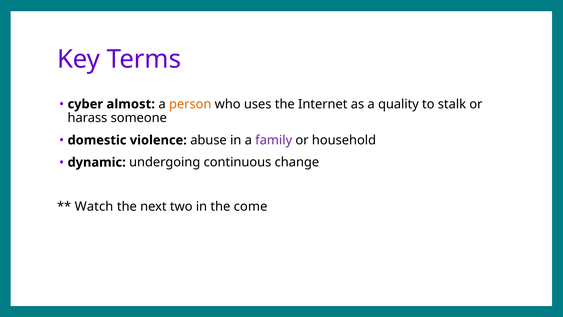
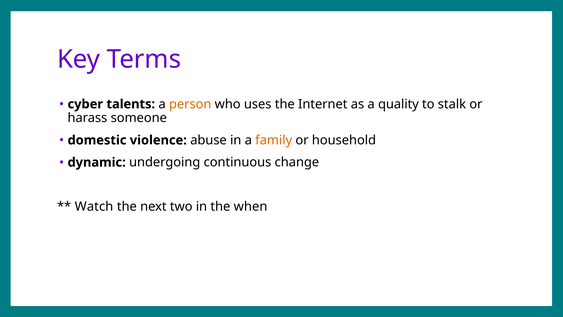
almost: almost -> talents (131, 104)
family colour: purple -> orange (274, 140)
come: come -> when (251, 206)
